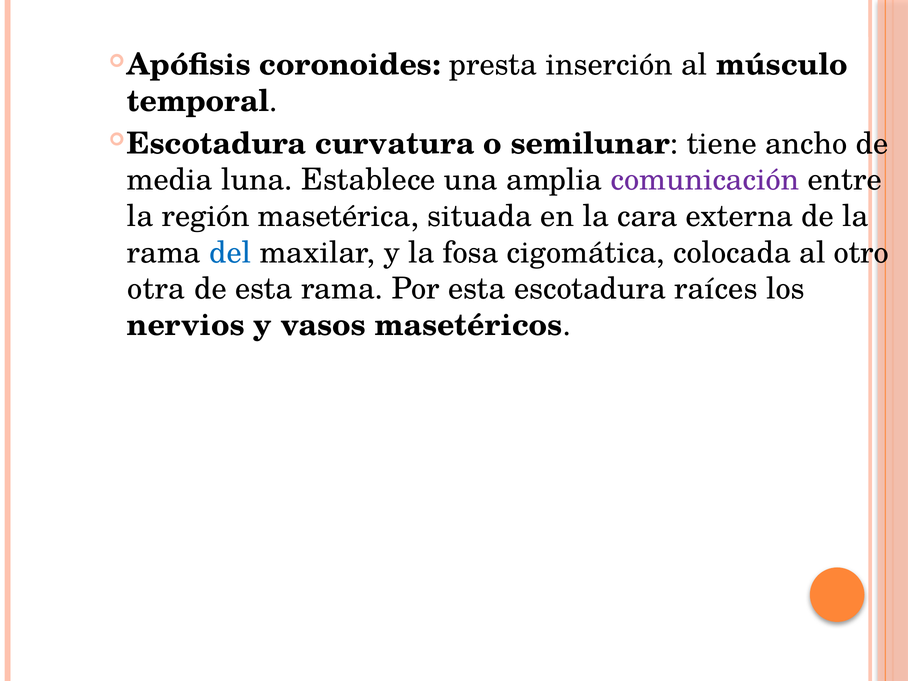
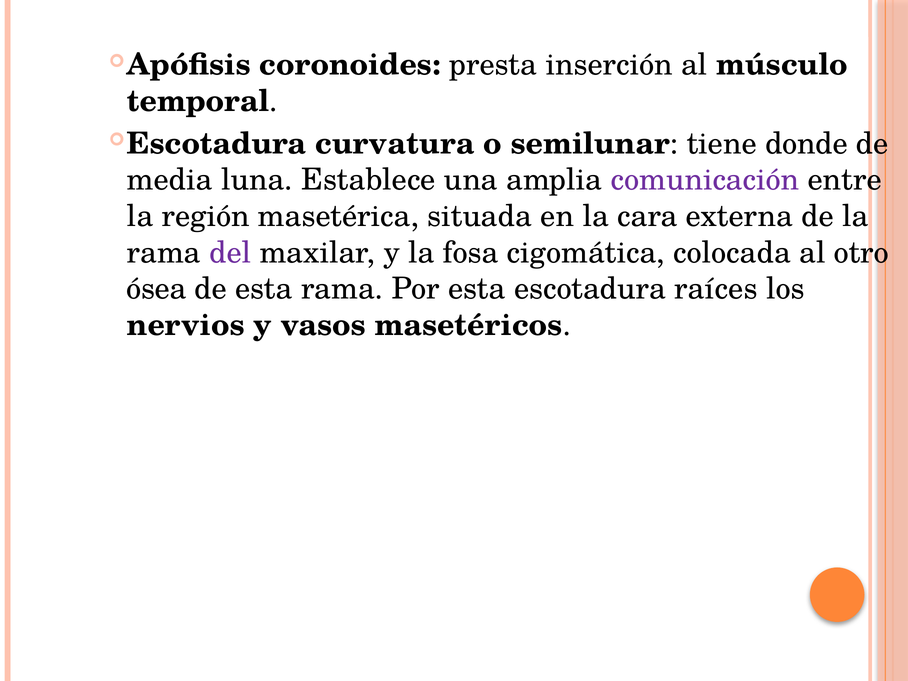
ancho: ancho -> donde (806, 144)
del colour: blue -> purple (230, 253)
otra: otra -> ósea (157, 289)
